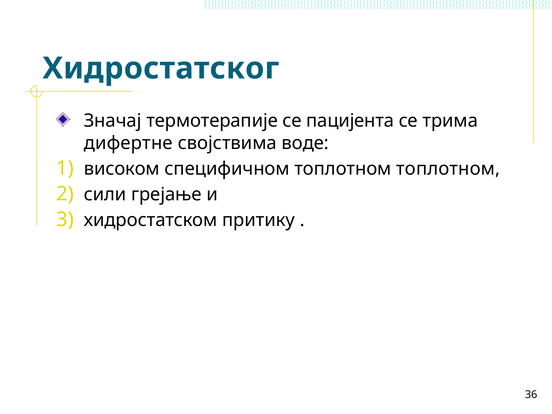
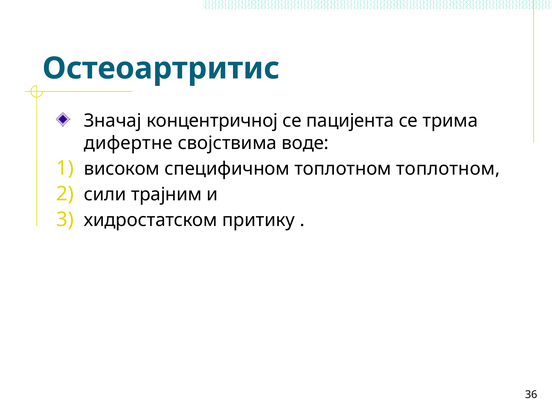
Хидростатског: Хидростатског -> Остеоартритис (161, 68)
термотерапије: термотерапије -> концентричној (212, 121)
грејање: грејање -> трајним (167, 194)
